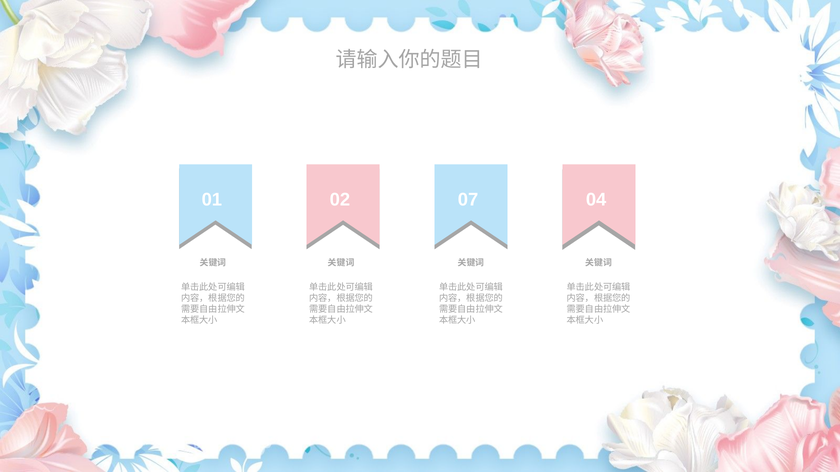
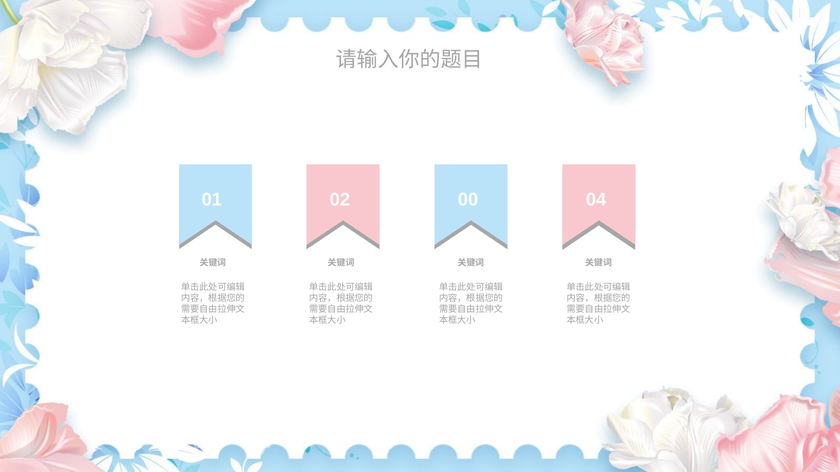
07: 07 -> 00 (468, 200)
